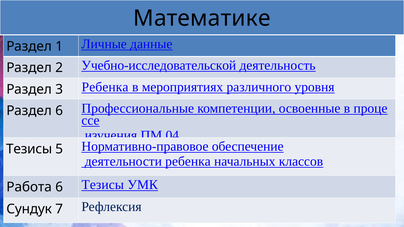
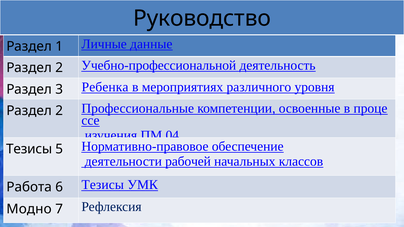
Математике: Математике -> Руководство (202, 18)
Учебно-исследовательской: Учебно-исследовательской -> Учебно-профессиональной (159, 66)
6: 6 -> 2 (59, 111)
деятельности ребенка: ребенка -> рабочей (188, 162)
Сундук: Сундук -> Модно (29, 209)
